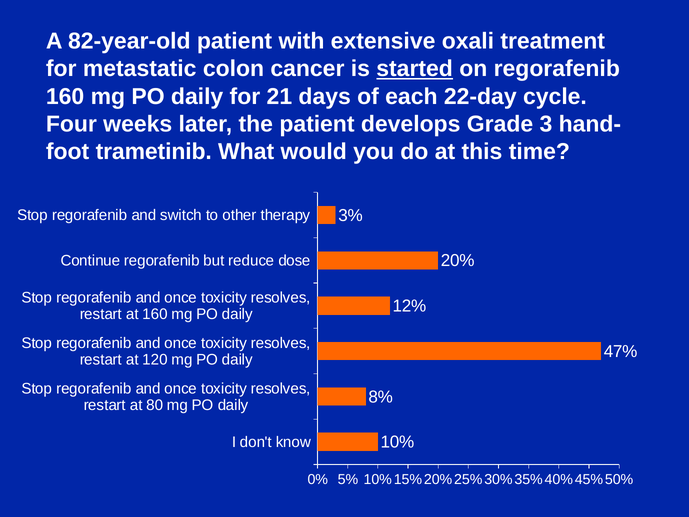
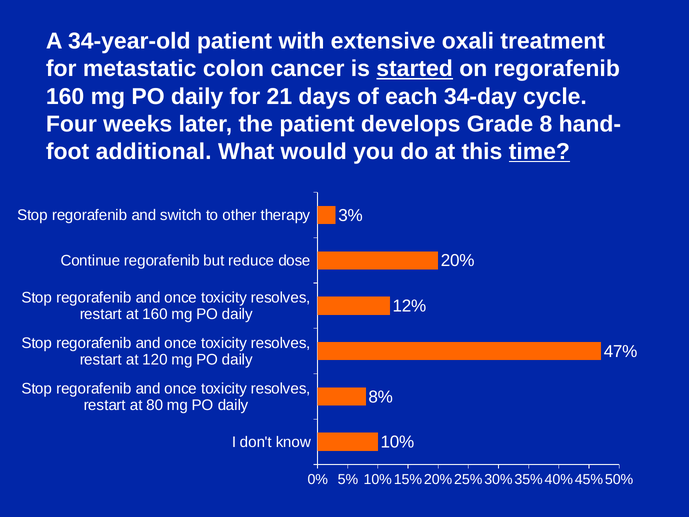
82-year-old: 82-year-old -> 34-year-old (129, 41)
22-day: 22-day -> 34-day (480, 96)
3: 3 -> 8 (546, 124)
trametinib: trametinib -> additional (154, 152)
time underline: none -> present (539, 152)
